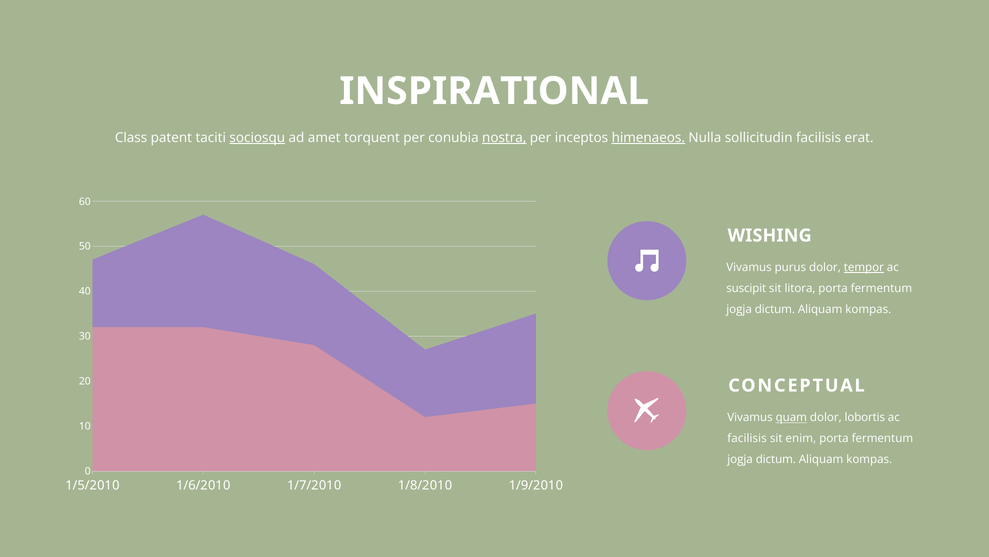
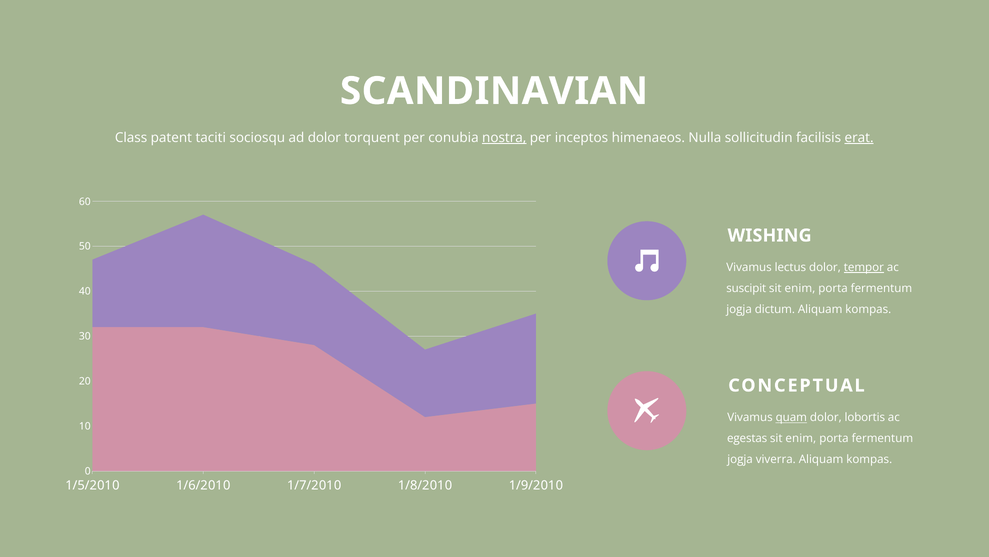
INSPIRATIONAL: INSPIRATIONAL -> SCANDINAVIAN (494, 91)
sociosqu underline: present -> none (257, 137)
ad amet: amet -> dolor (324, 137)
himenaeos underline: present -> none (648, 137)
erat underline: none -> present (859, 137)
purus: purus -> lectus (790, 267)
litora: litora -> enim (800, 288)
facilisis: facilisis -> egestas (747, 438)
dictum: dictum -> viverra (776, 459)
